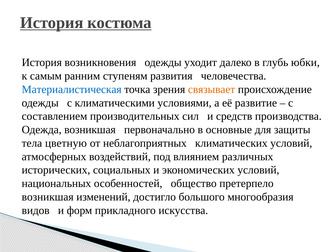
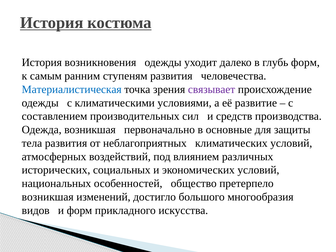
глубь юбки: юбки -> форм (305, 62)
связывает colour: orange -> purple (212, 89)
тела цветную: цветную -> развития (66, 143)
